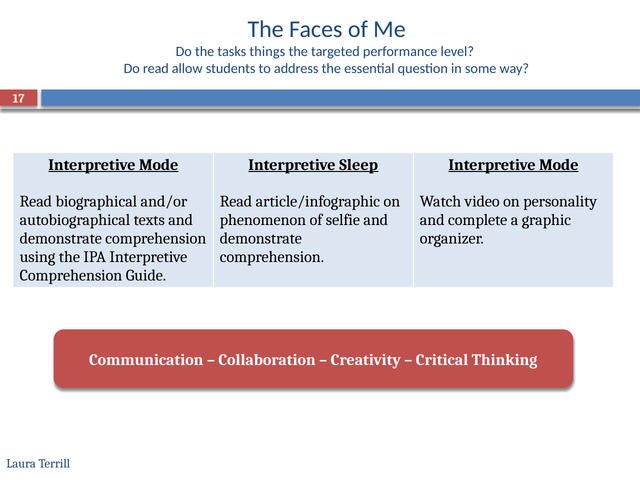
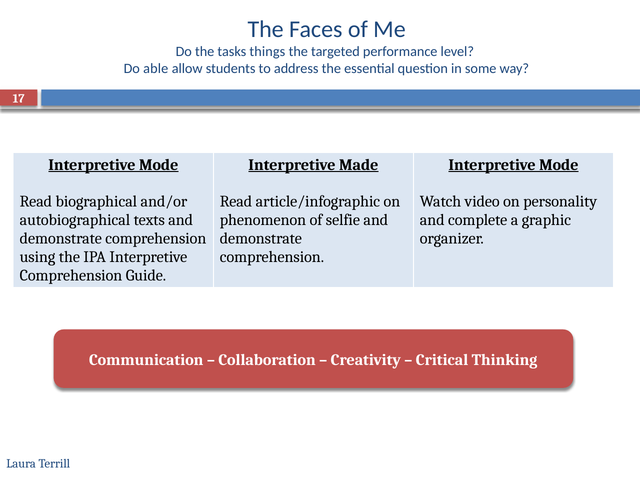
Do read: read -> able (156, 69)
Sleep: Sleep -> Made (359, 165)
